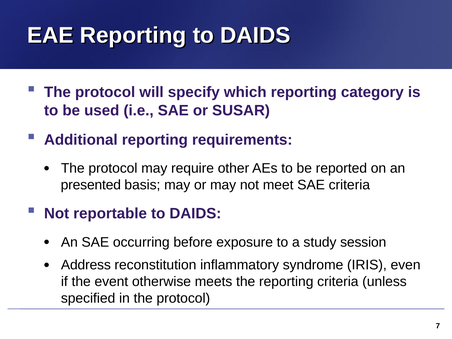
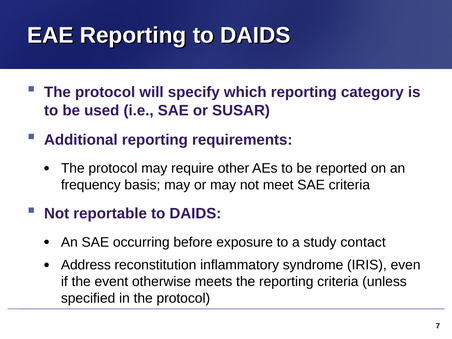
presented: presented -> frequency (91, 185)
session: session -> contact (363, 242)
